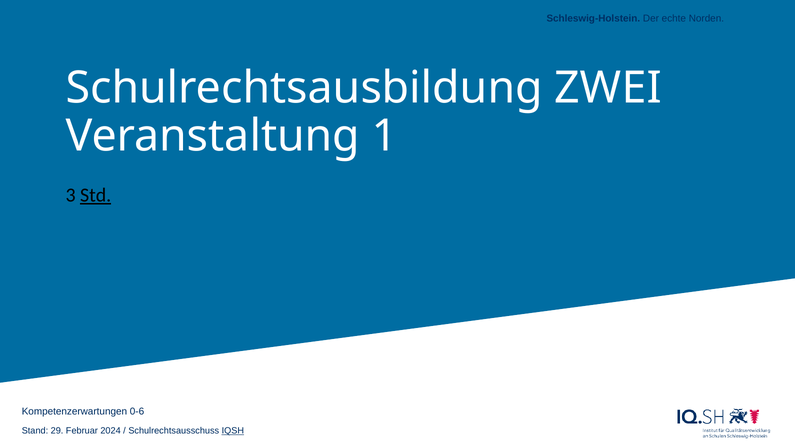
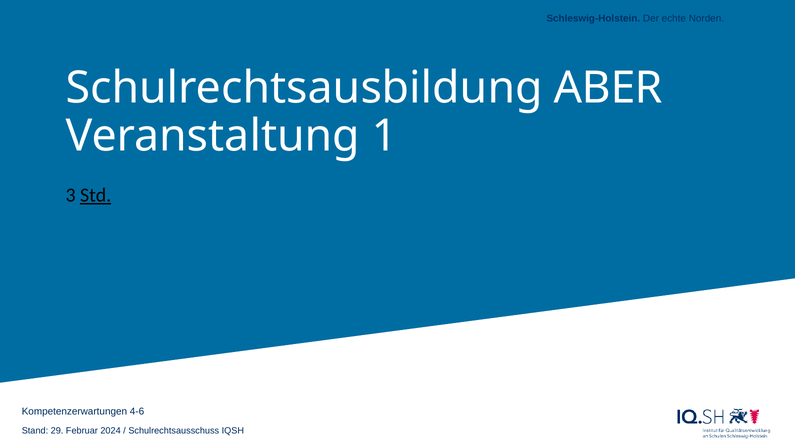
ZWEI: ZWEI -> ABER (608, 88)
0-6: 0-6 -> 4-6 (137, 412)
IQSH underline: present -> none (233, 431)
